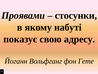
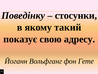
Проявами: Проявами -> Поведінку (23, 15)
набуті: набуті -> такий (68, 27)
